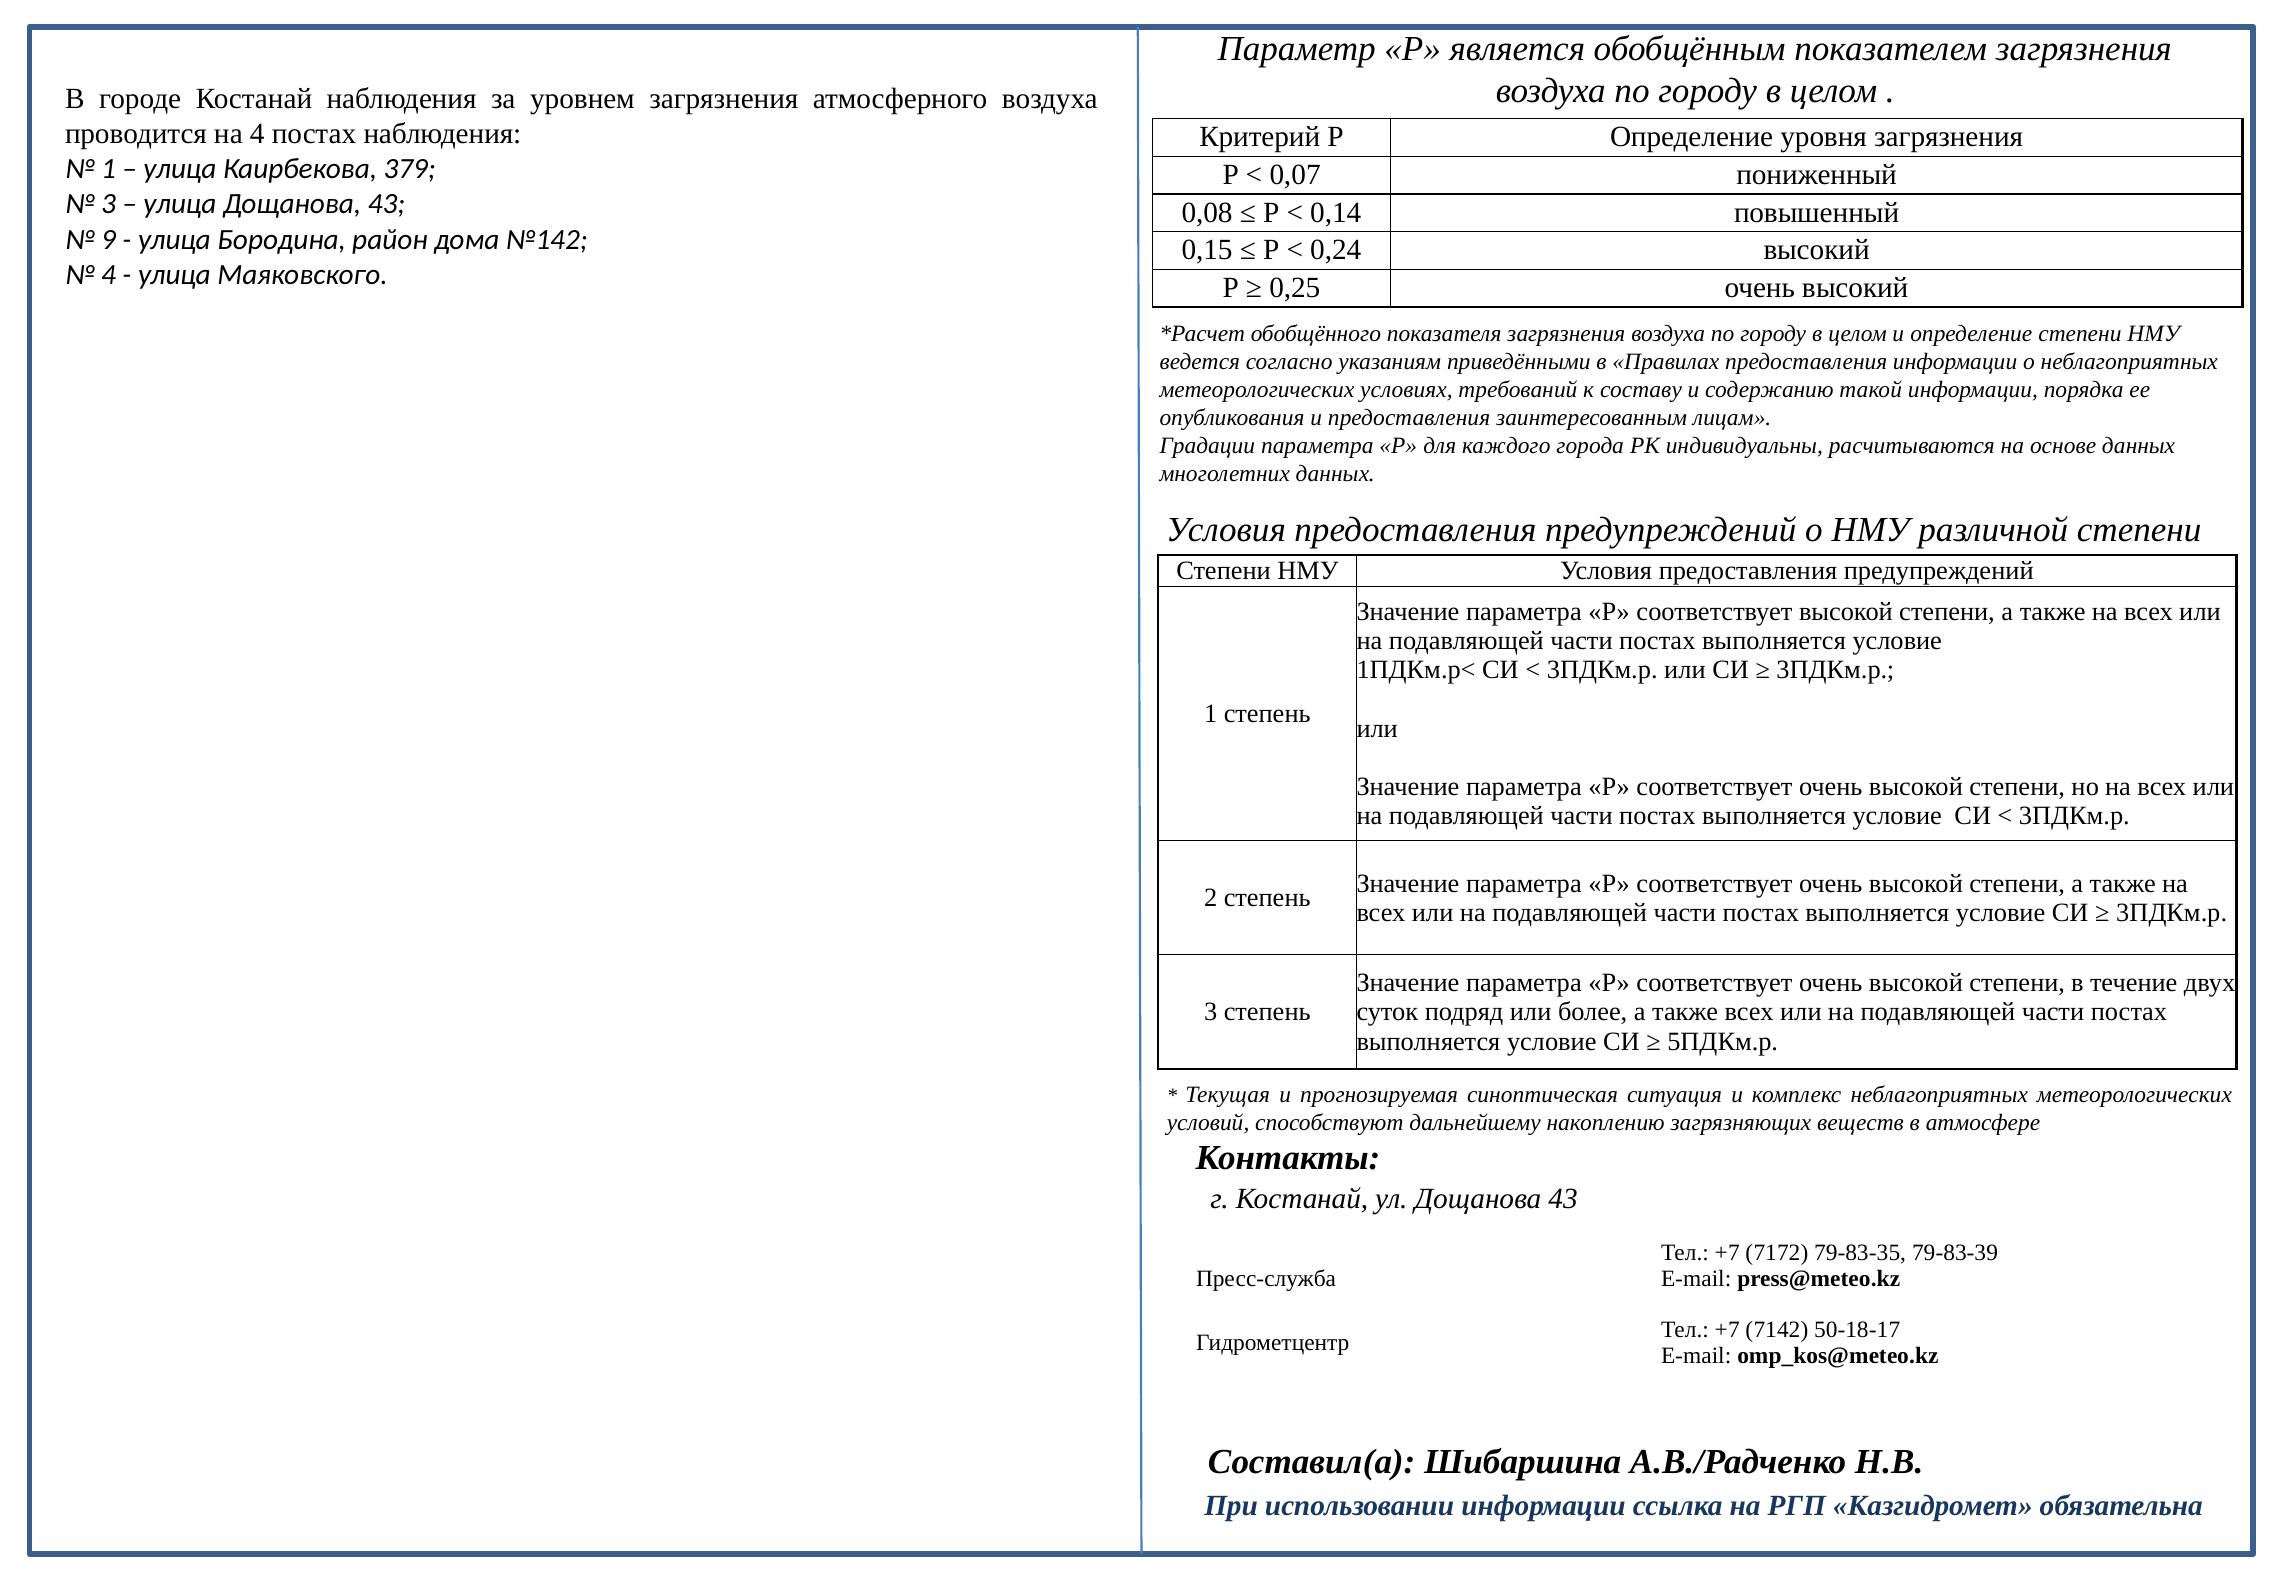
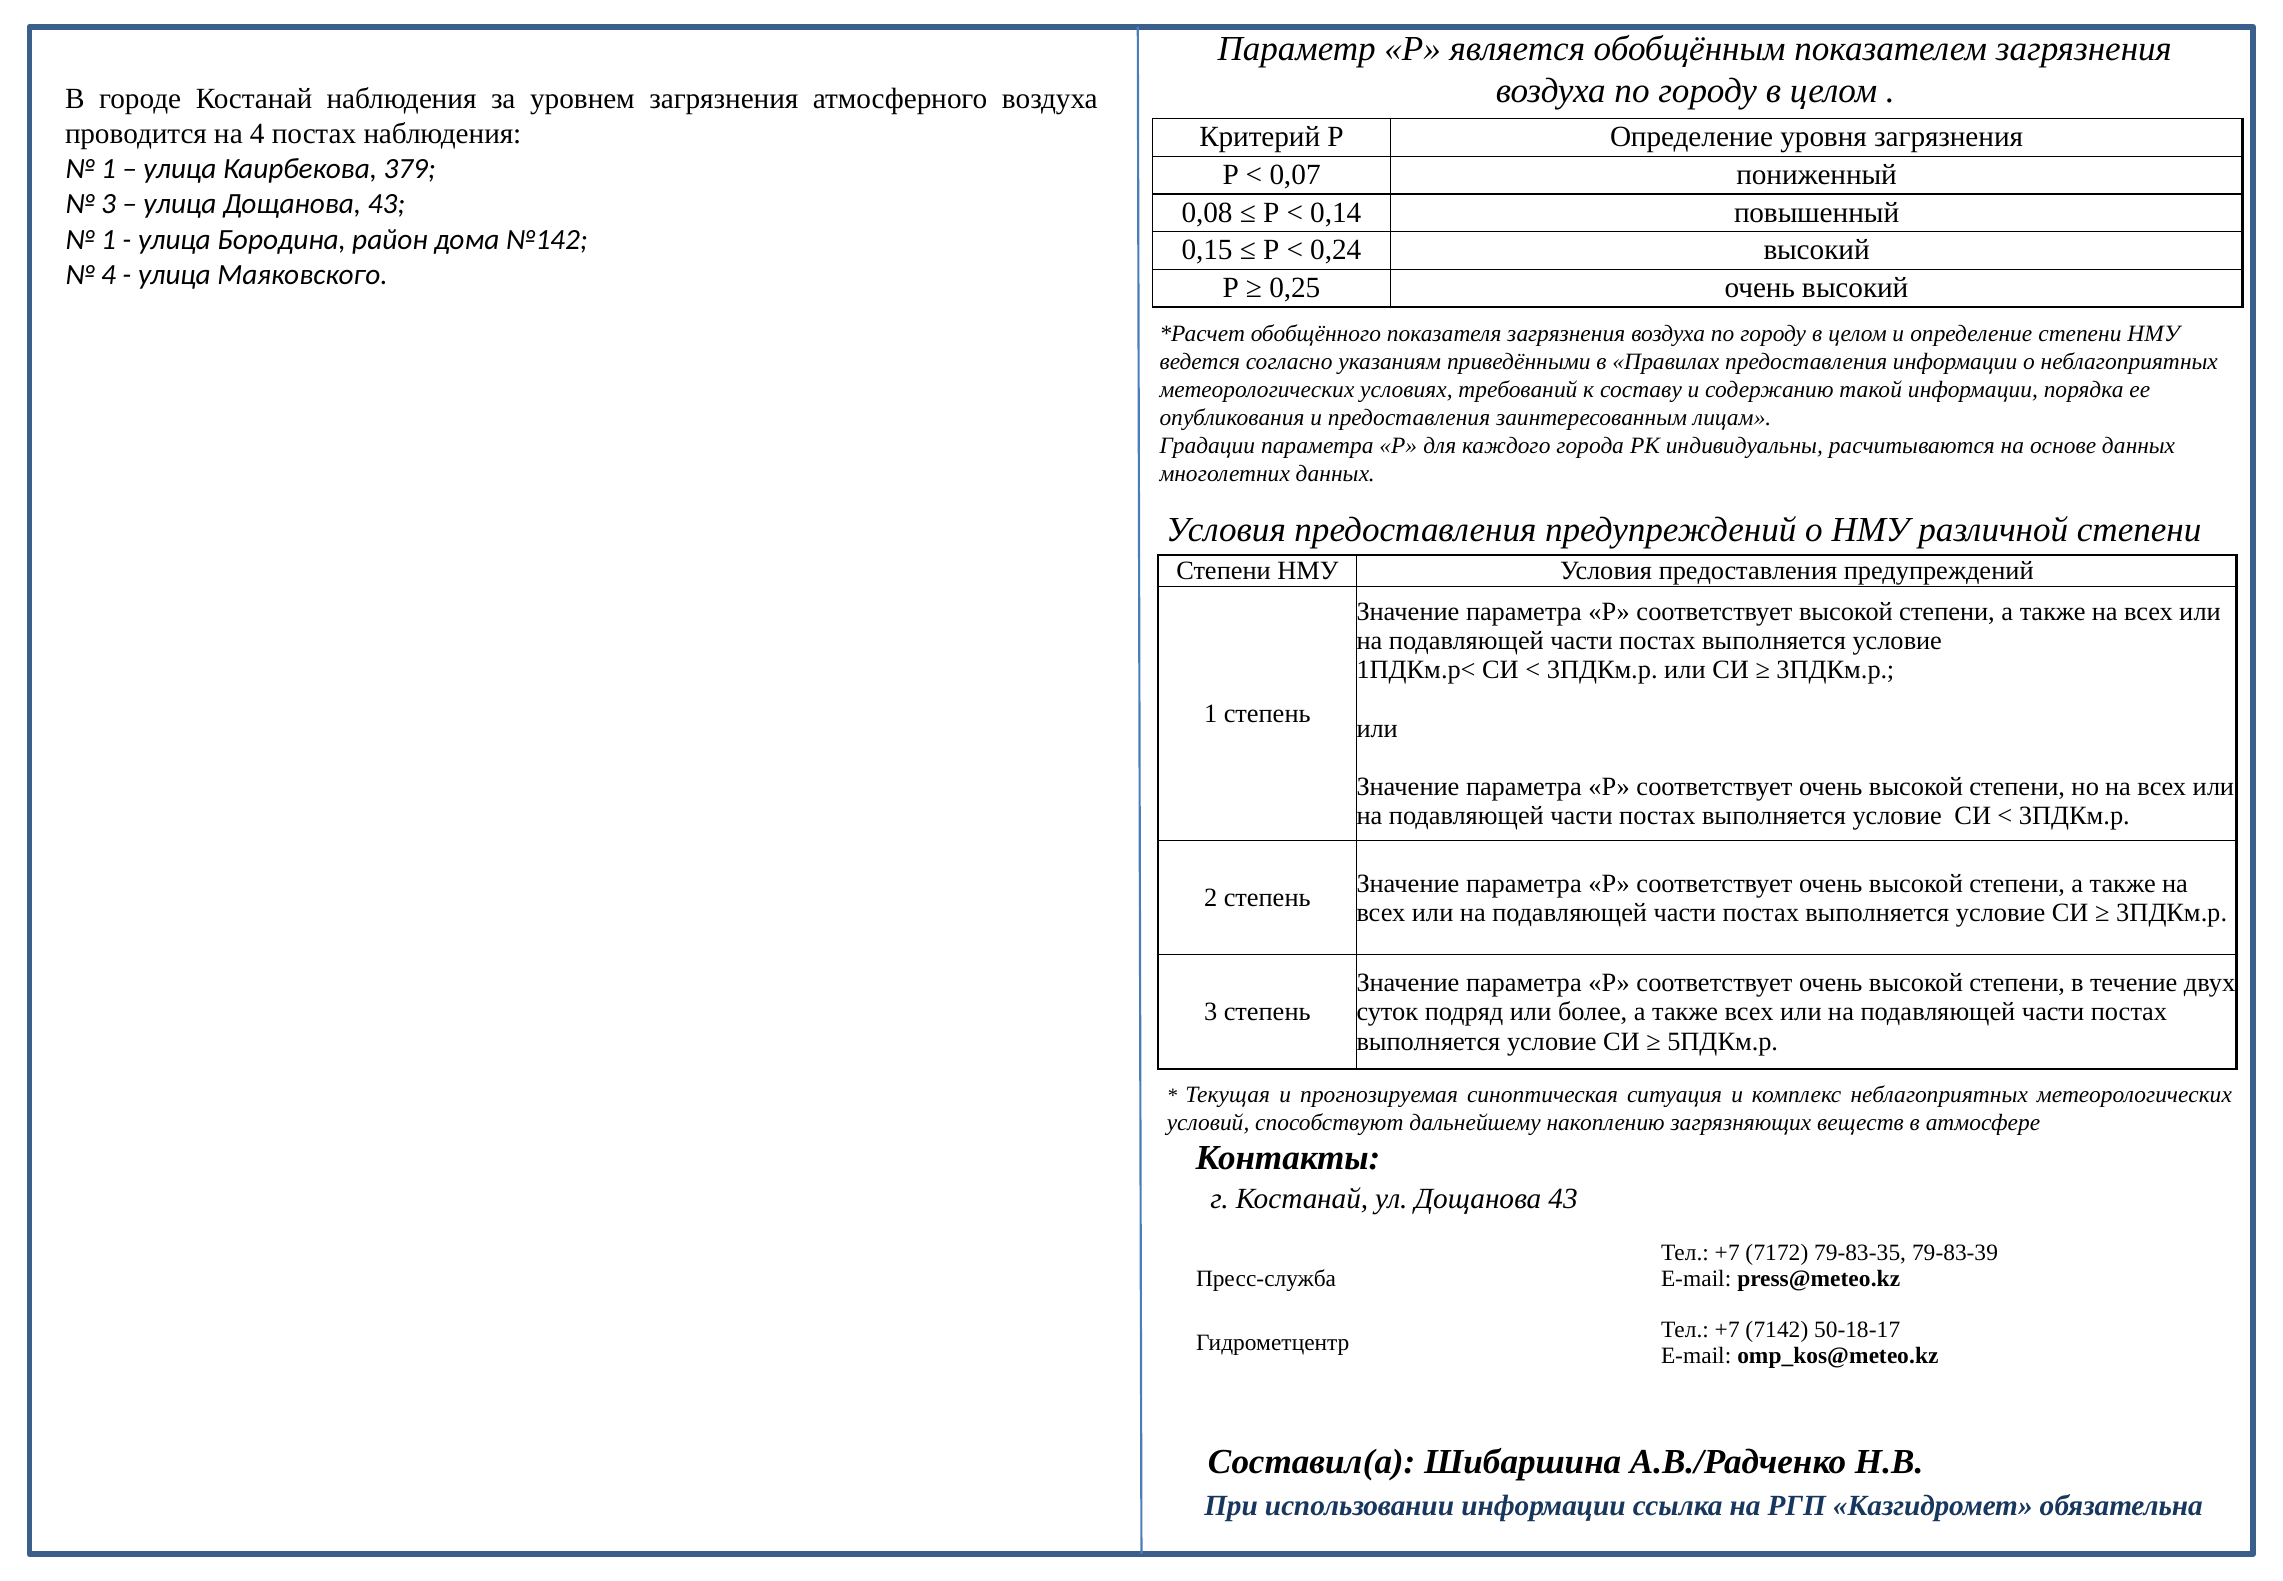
9: 9 -> 1 (109, 239)
